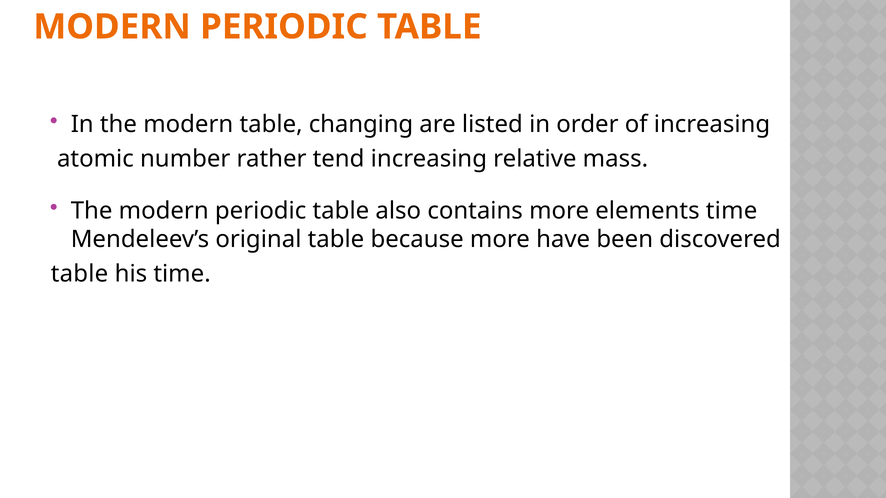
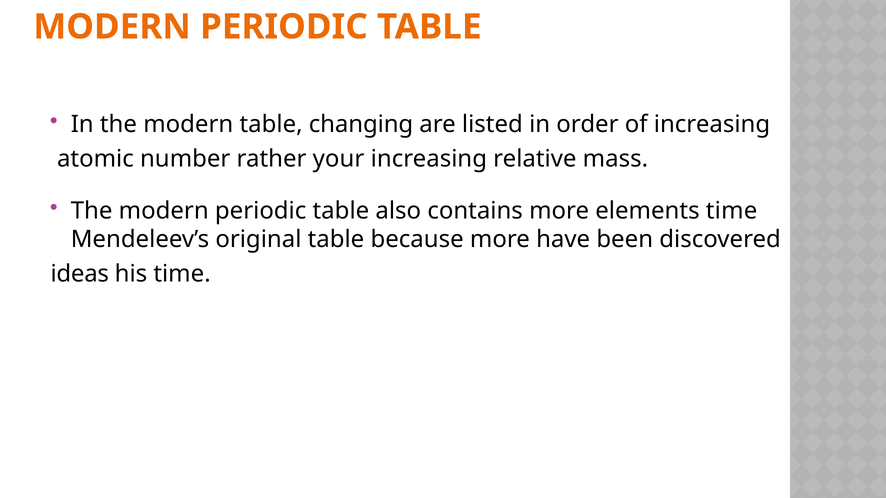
tend: tend -> your (339, 159)
table: table -> ideas (80, 274)
